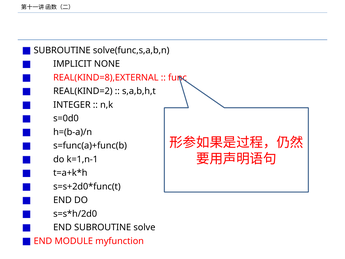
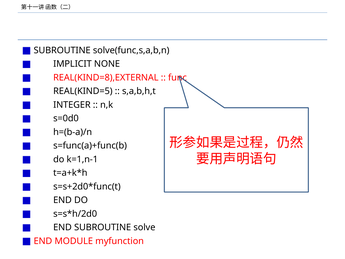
REAL(KIND=2: REAL(KIND=2 -> REAL(KIND=5 (83, 91)
